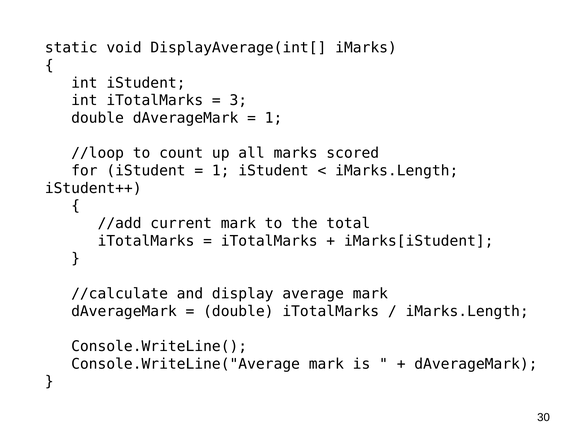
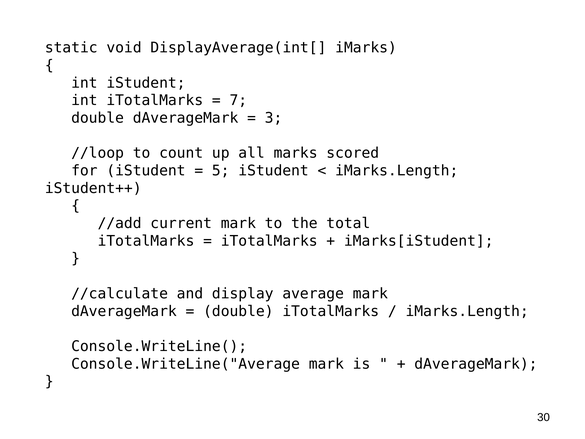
3: 3 -> 7 (238, 100)
1: 1 -> 3 (274, 118)
1: 1 -> 5 (221, 171)
